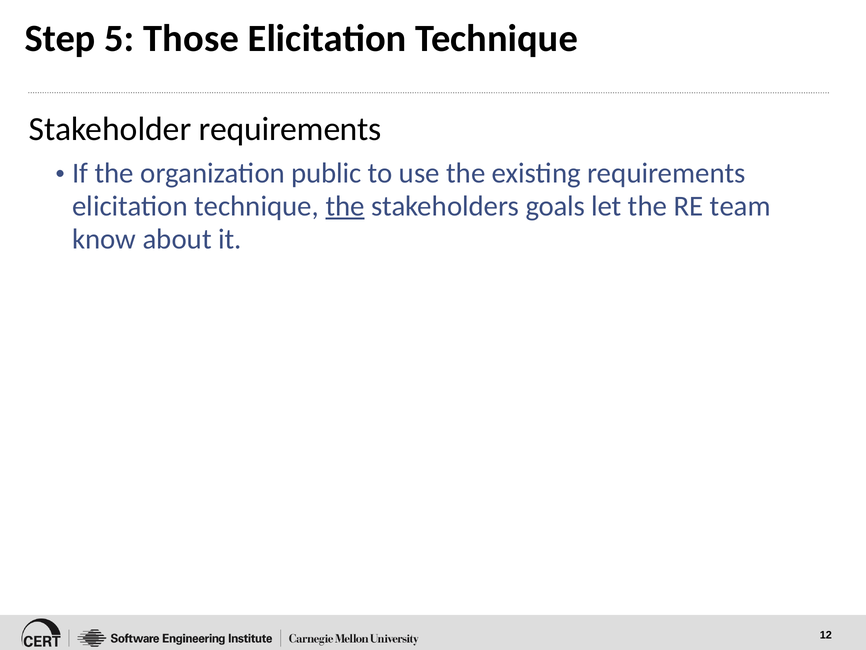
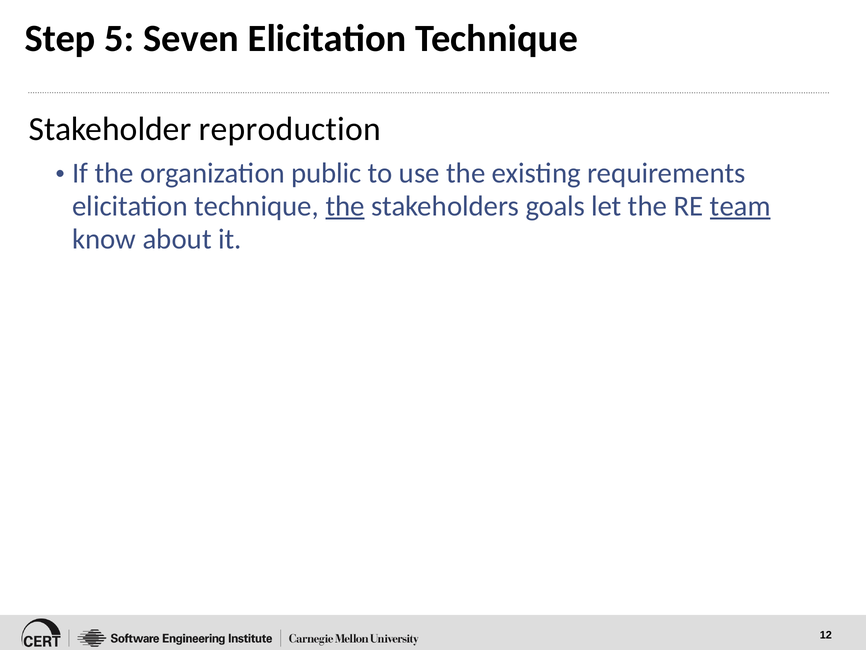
Those: Those -> Seven (191, 39)
Stakeholder requirements: requirements -> reproduction (290, 129)
team underline: none -> present (740, 206)
